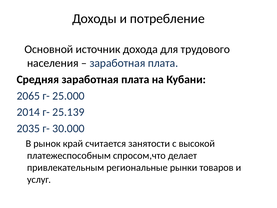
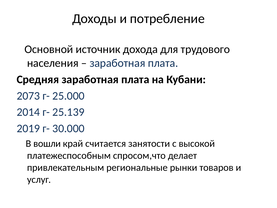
2065: 2065 -> 2073 (28, 96)
2035: 2035 -> 2019 (28, 128)
рынок: рынок -> вошли (47, 143)
